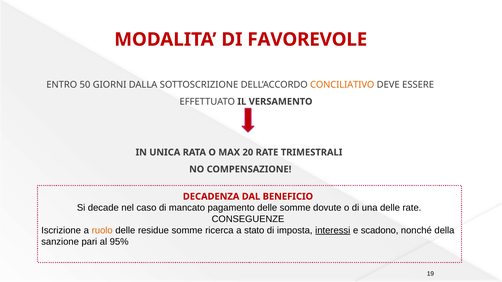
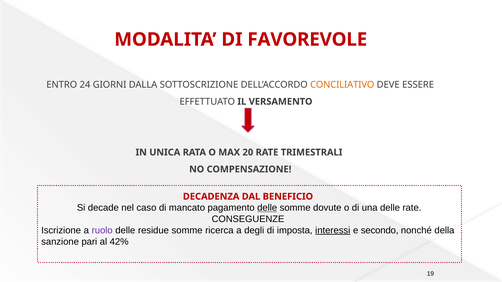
50: 50 -> 24 (85, 85)
delle underline: none -> present (267, 208)
ruolo colour: orange -> purple (102, 231)
stato: stato -> degli (254, 231)
scadono: scadono -> secondo (380, 231)
95%: 95% -> 42% (119, 242)
